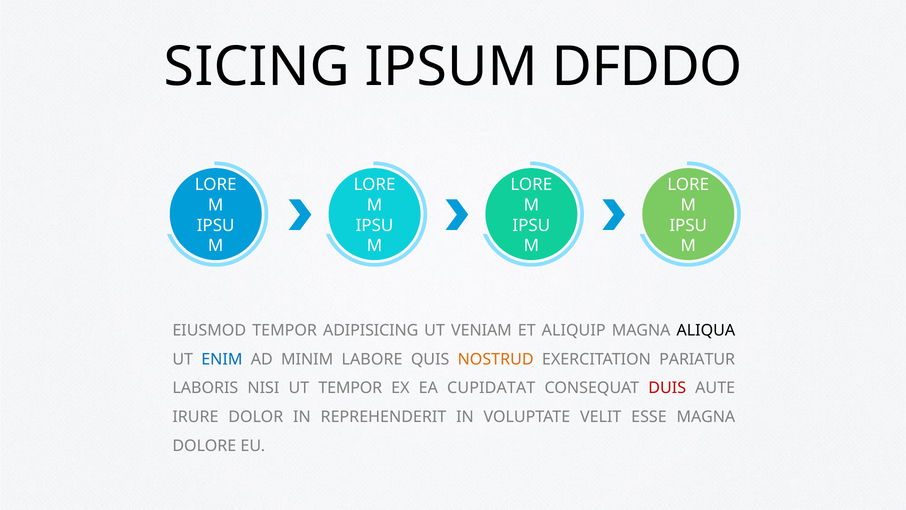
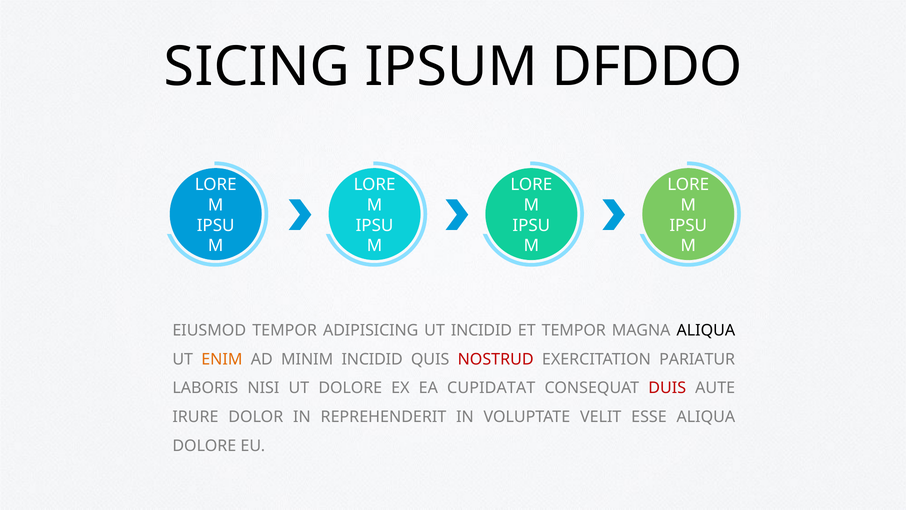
UT VENIAM: VENIAM -> INCIDID (481, 330)
ET ALIQUIP: ALIQUIP -> TEMPOR (574, 330)
ENIM colour: blue -> orange (222, 359)
MINIM LABORE: LABORE -> INCIDID (372, 359)
NOSTRUD colour: orange -> red (496, 359)
UT TEMPOR: TEMPOR -> DOLORE (350, 388)
ESSE MAGNA: MAGNA -> ALIQUA (706, 417)
